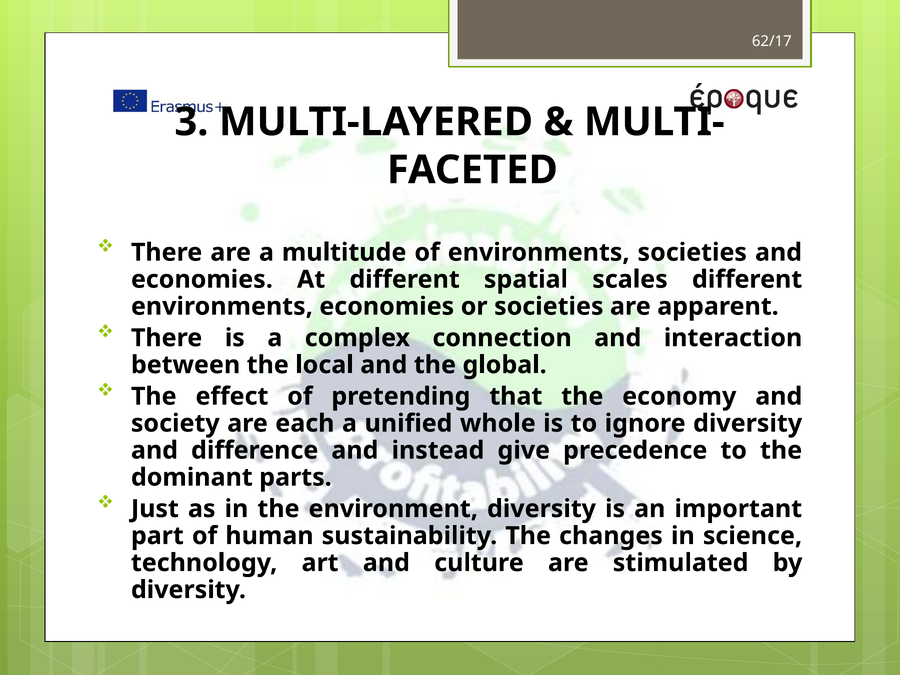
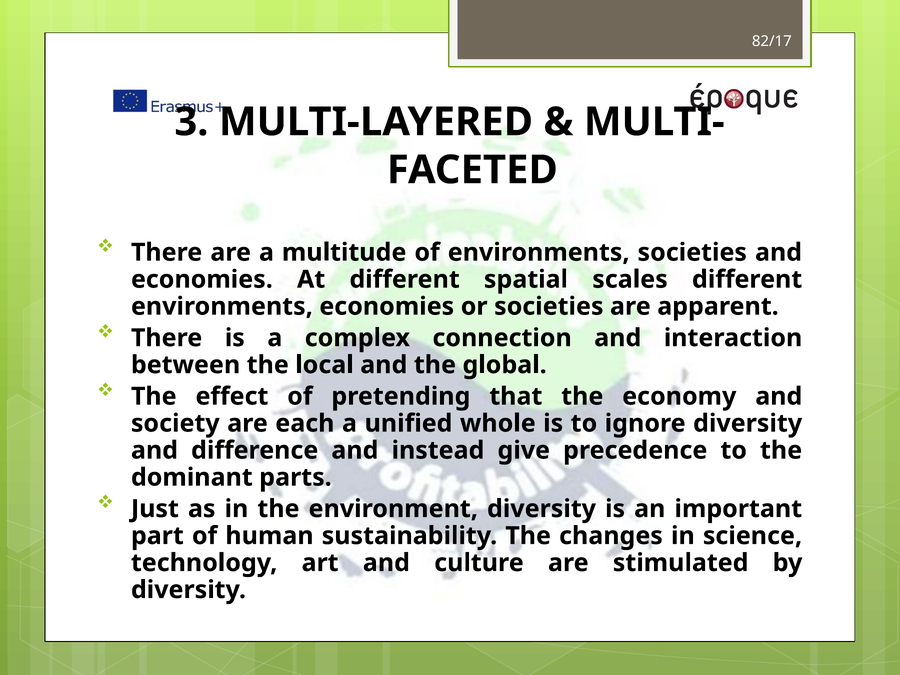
62/17: 62/17 -> 82/17 (772, 41)
